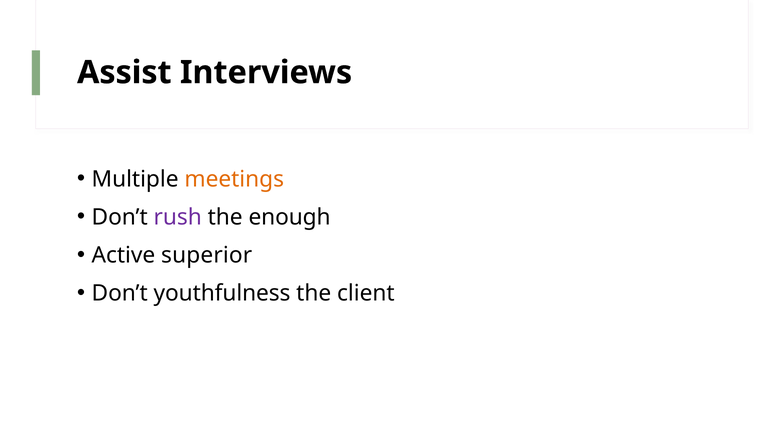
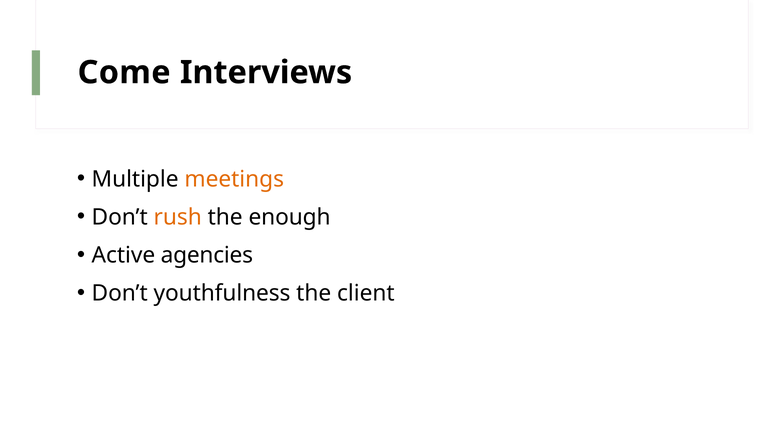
Assist: Assist -> Come (124, 72)
rush colour: purple -> orange (178, 217)
superior: superior -> agencies (207, 255)
